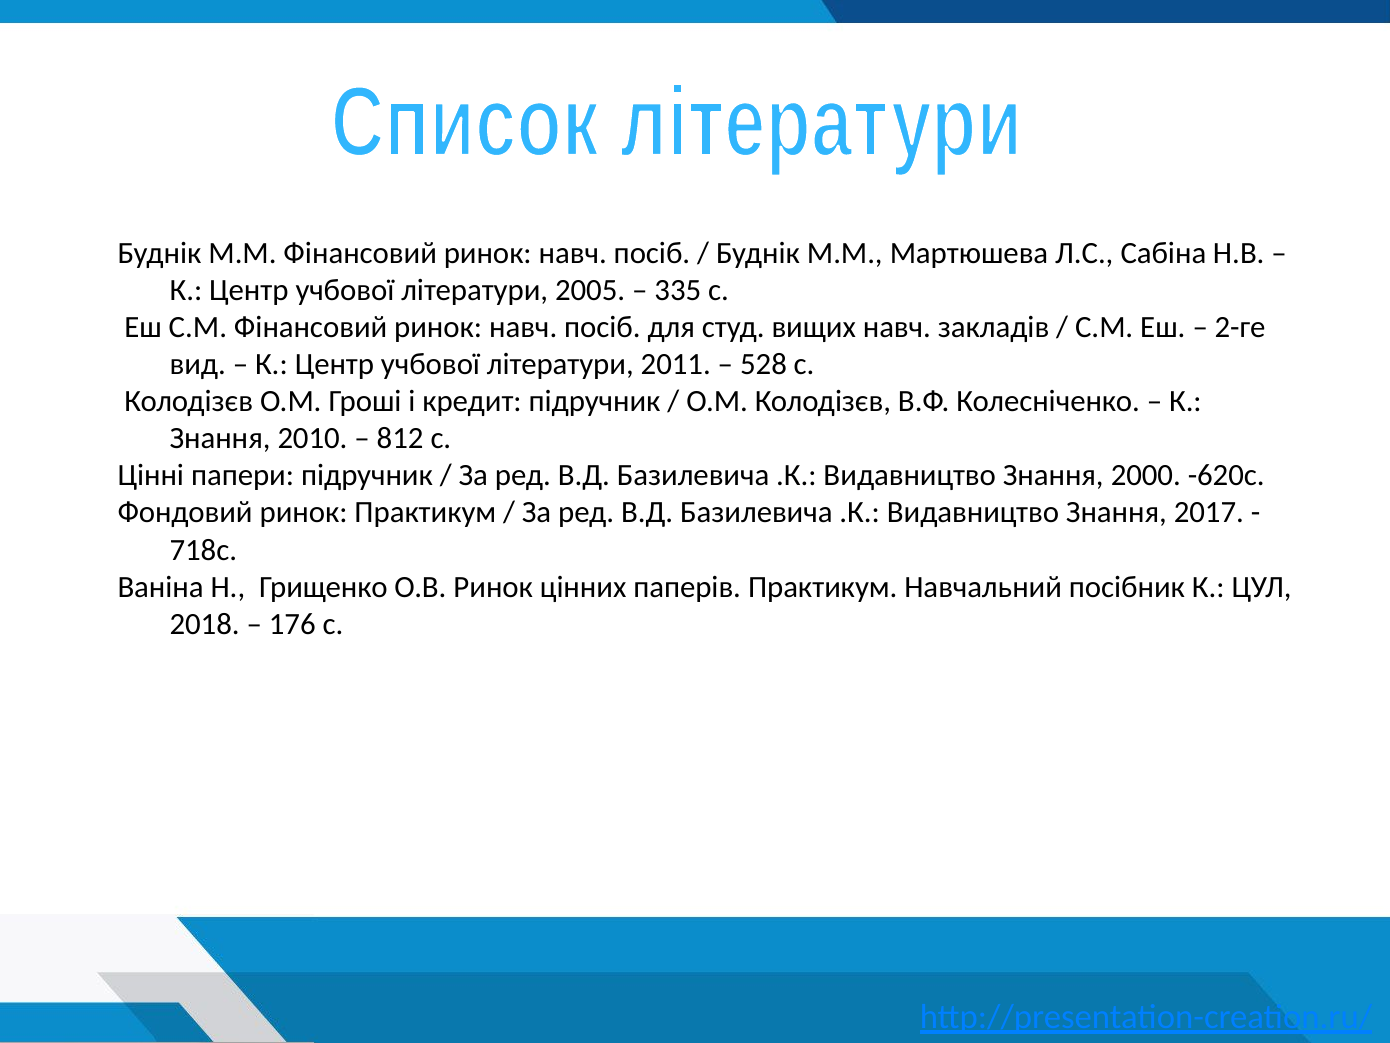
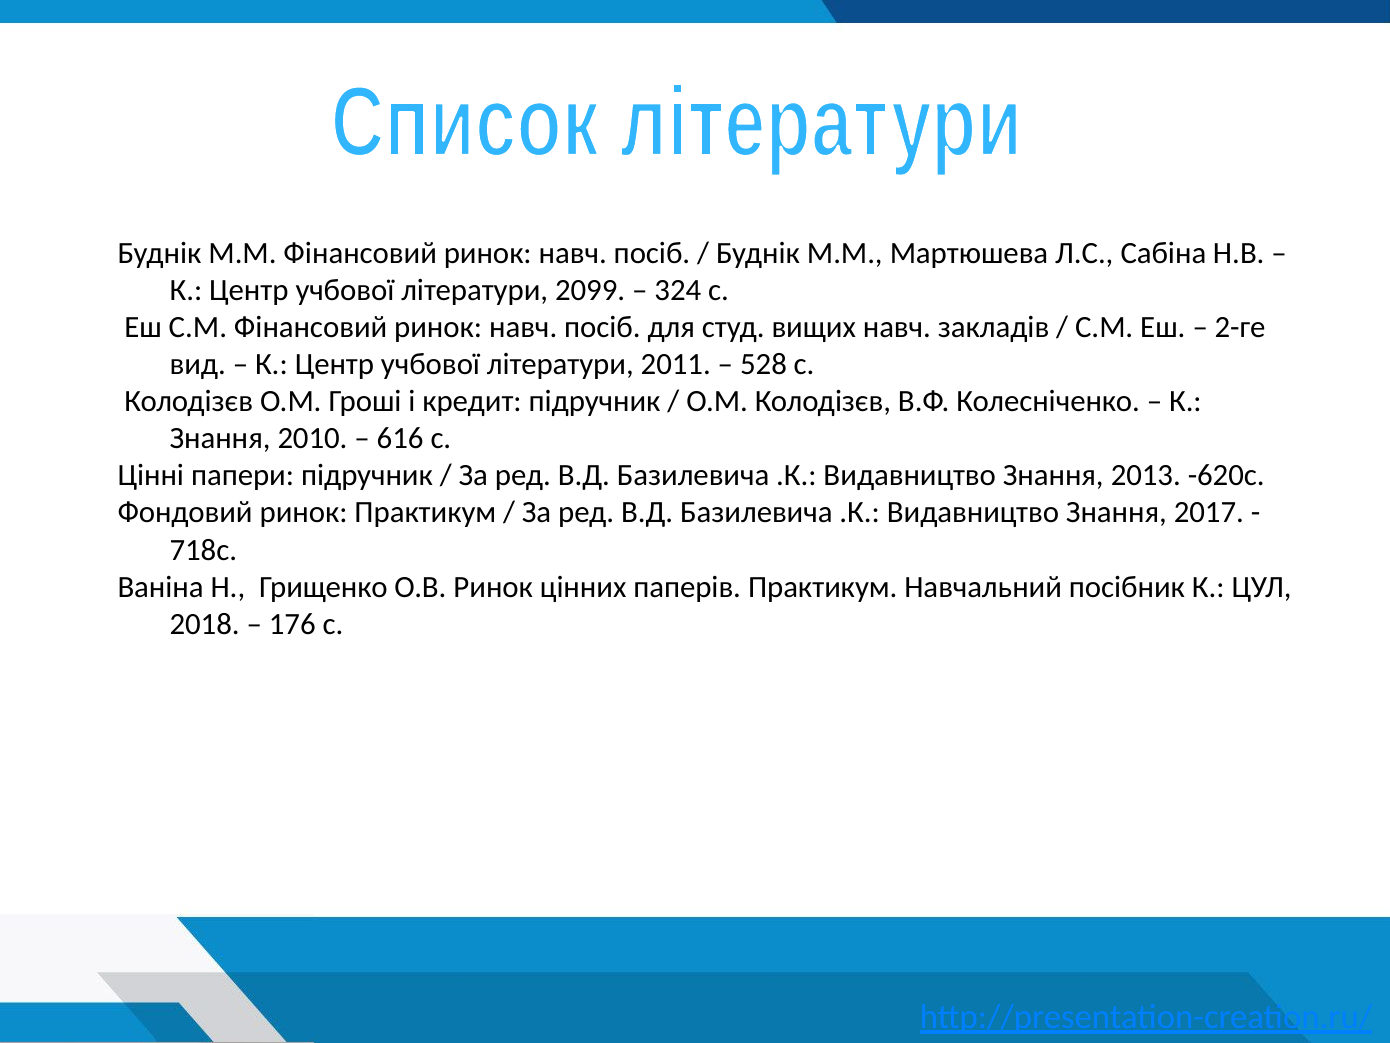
2005: 2005 -> 2099 (590, 290)
335: 335 -> 324 (678, 290)
812: 812 -> 616 (400, 438)
2000: 2000 -> 2013 (1146, 475)
